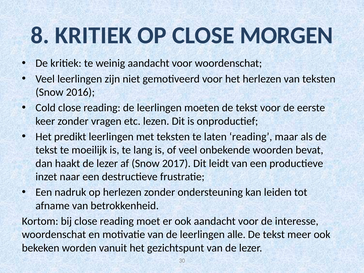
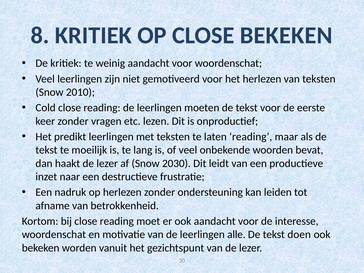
CLOSE MORGEN: MORGEN -> BEKEKEN (286, 35)
2016: 2016 -> 2010 (80, 92)
2017: 2017 -> 2030 (176, 163)
meer: meer -> doen (299, 234)
